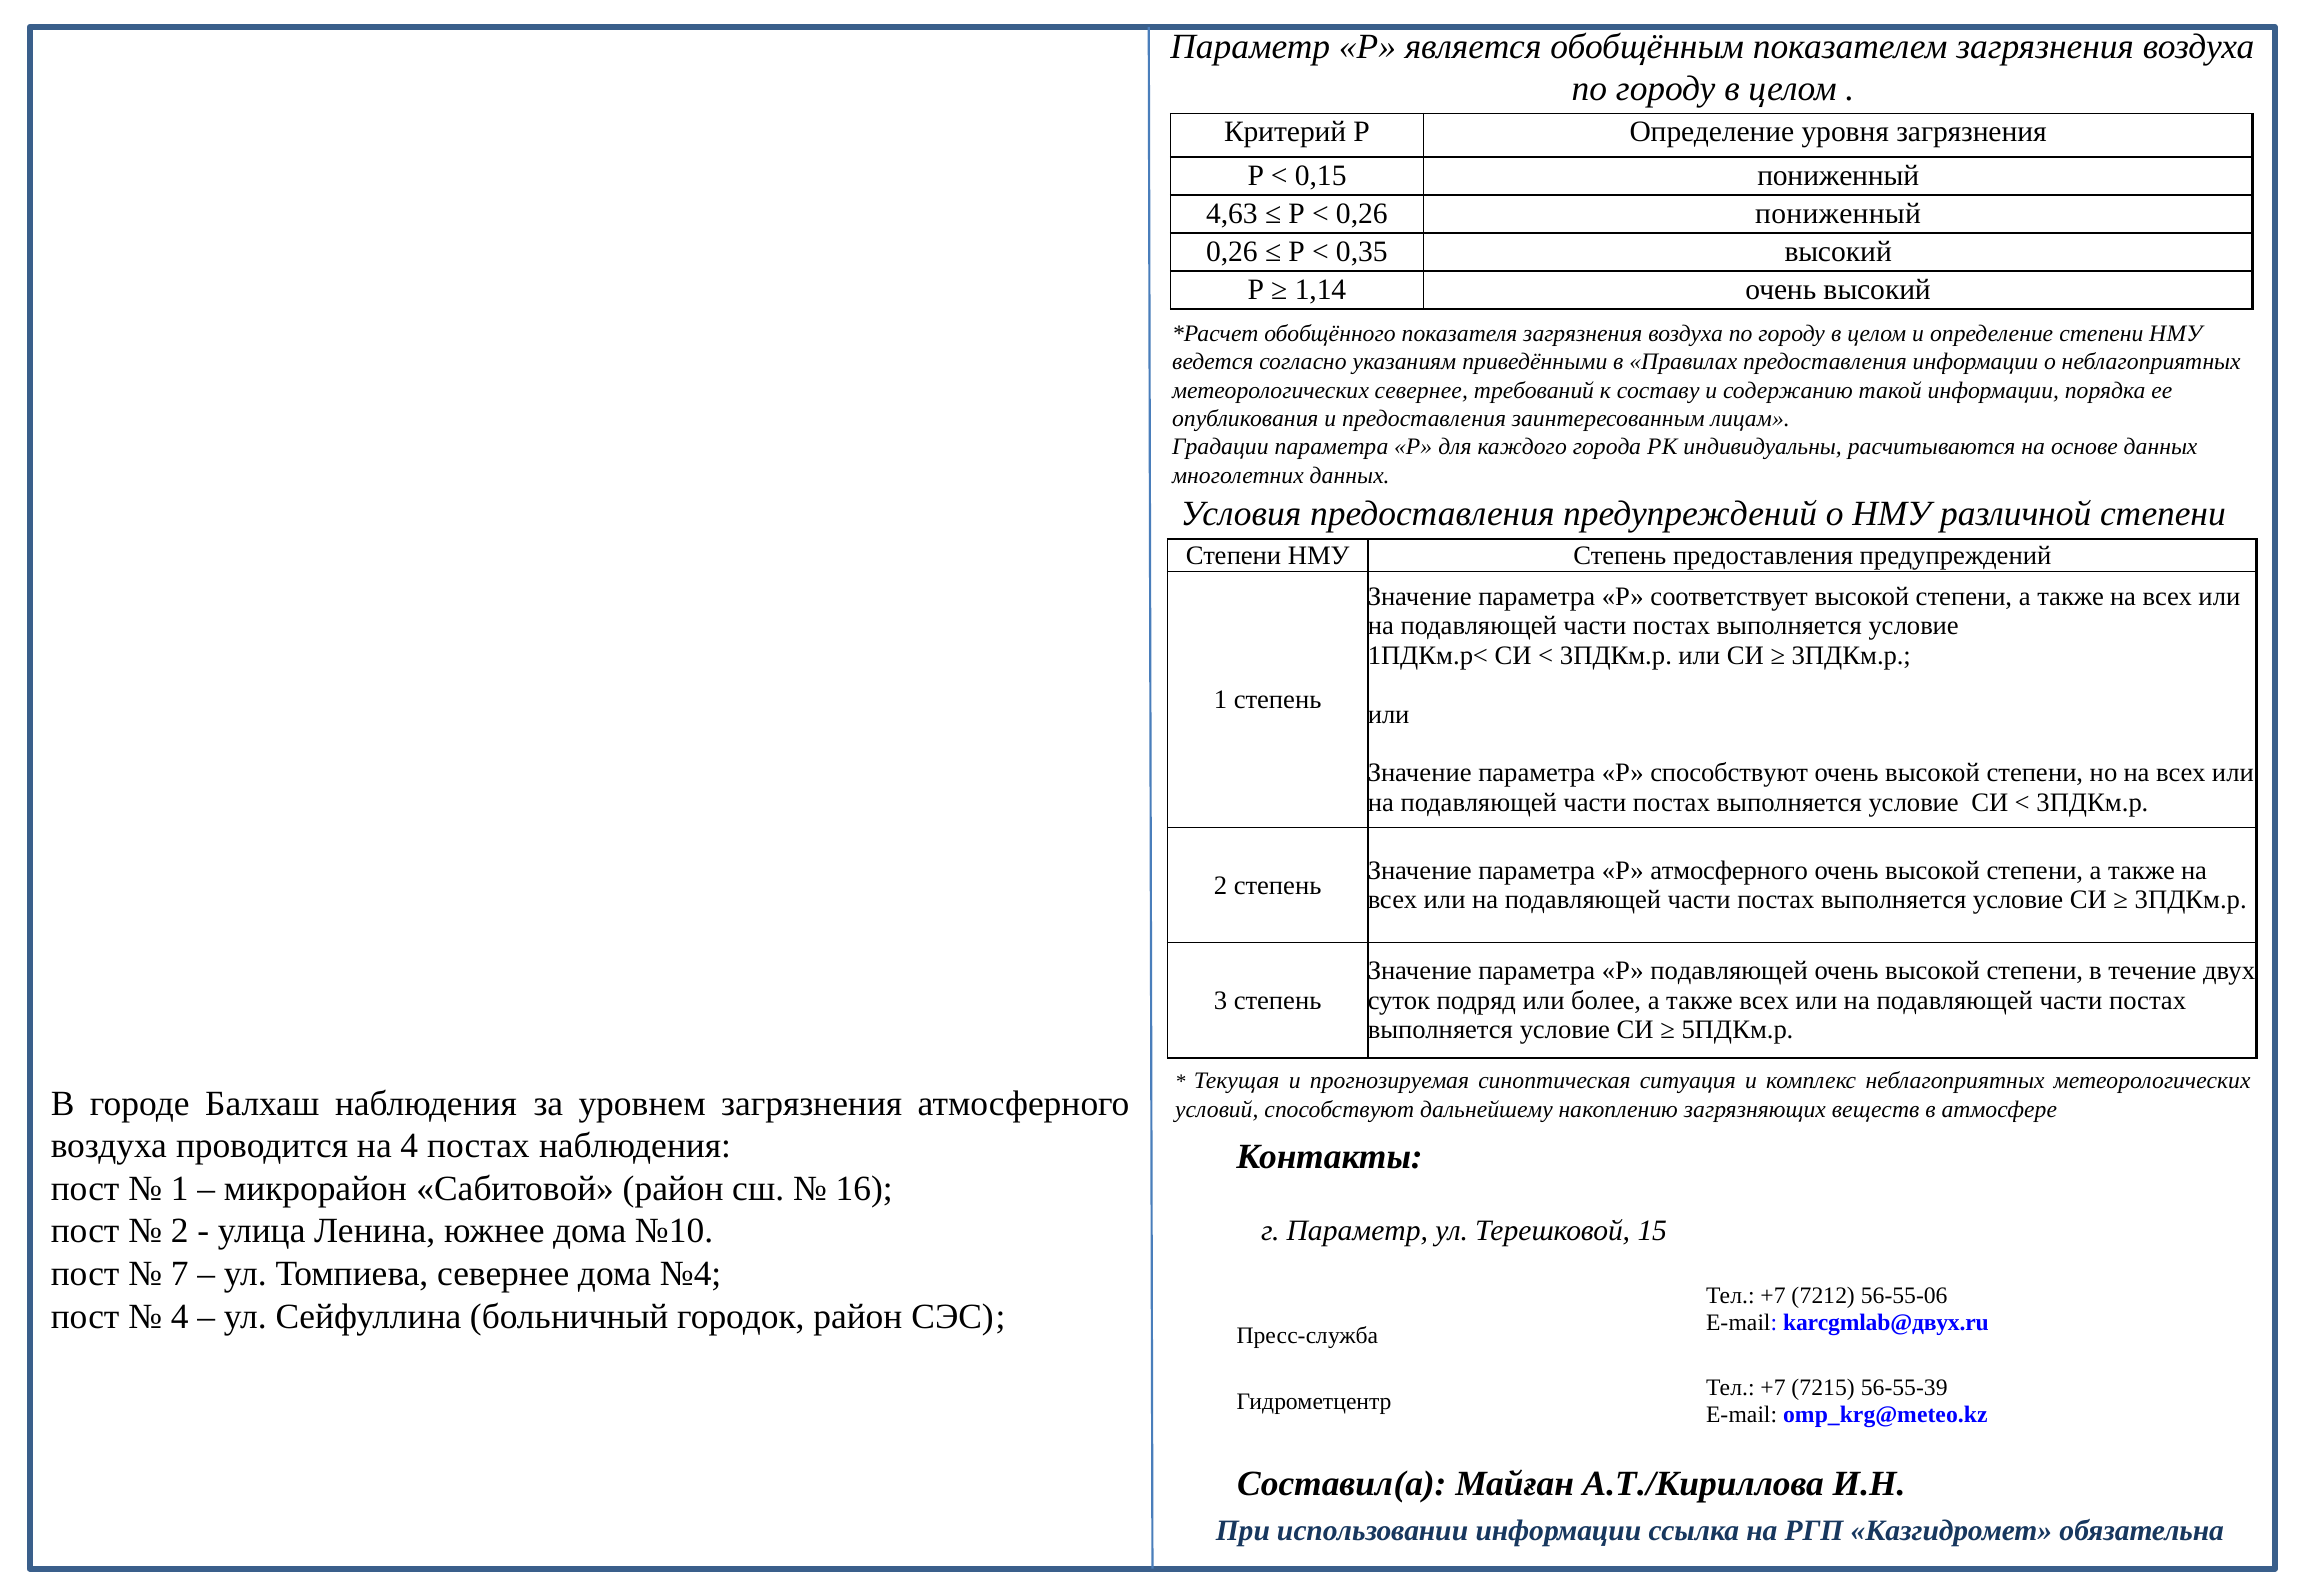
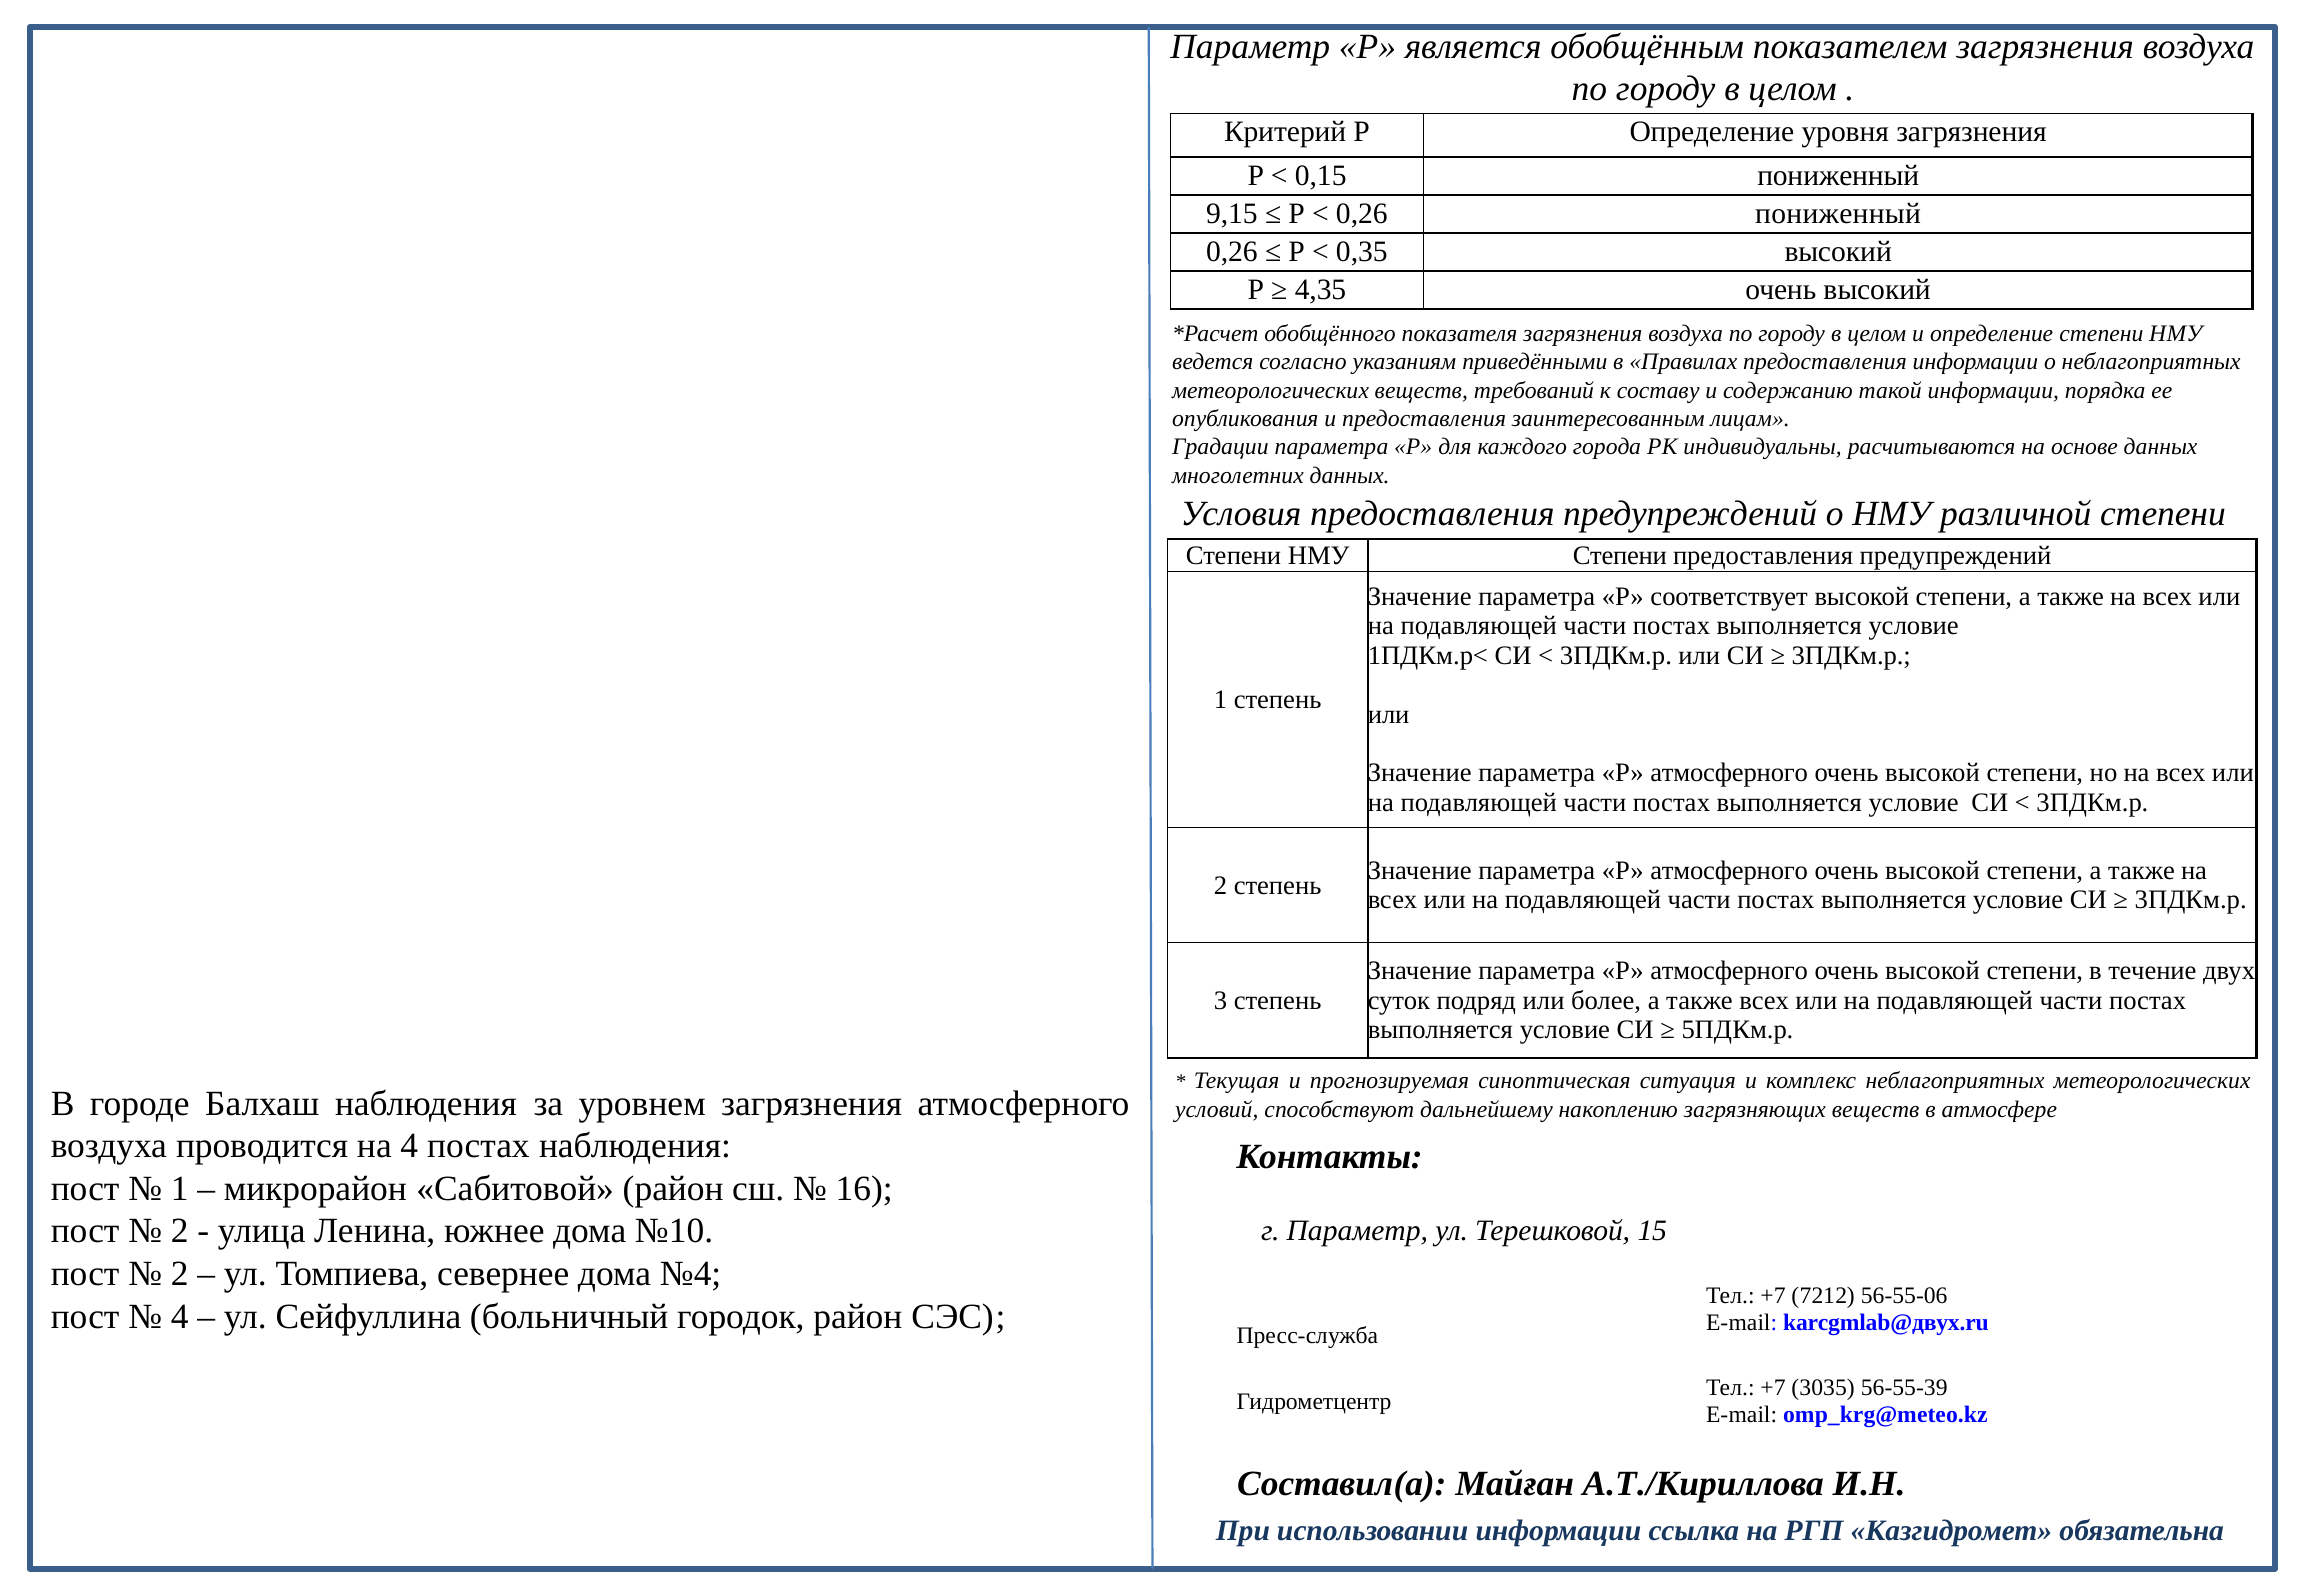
4,63: 4,63 -> 9,15 (1232, 214)
1,14: 1,14 -> 4,35 (1321, 290)
метеорологических севернее: севернее -> веществ (1421, 390)
НМУ Степень: Степень -> Степени (1620, 555)
способствуют: способствуют -> атмосферного (1729, 773)
подавляющей: подавляющей -> атмосферного (1729, 971)
7: 7 -> 2 (180, 1274)
7215: 7215 -> 3035 (1823, 1388)
